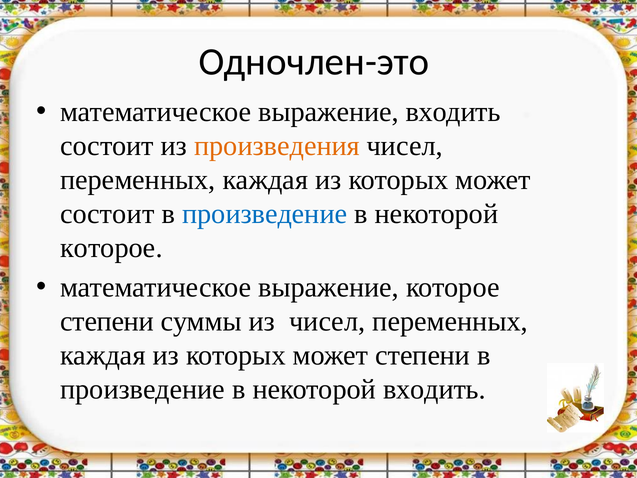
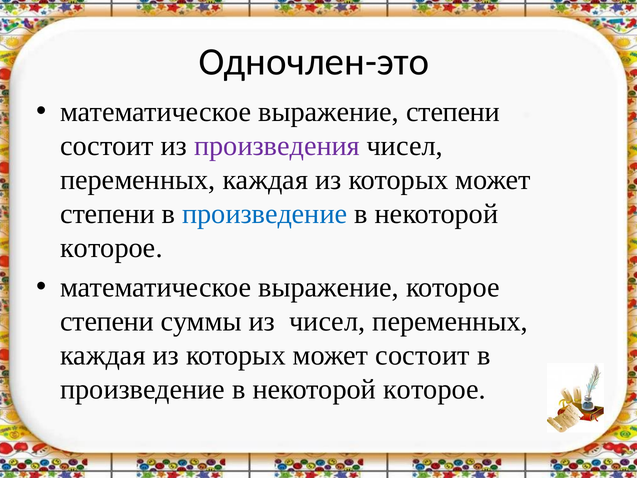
выражение входить: входить -> степени (453, 112)
произведения colour: orange -> purple (277, 146)
состоит: состоит -> степени (107, 214)
может степени: степени -> состоит (423, 355)
входить: входить -> которое (434, 389)
